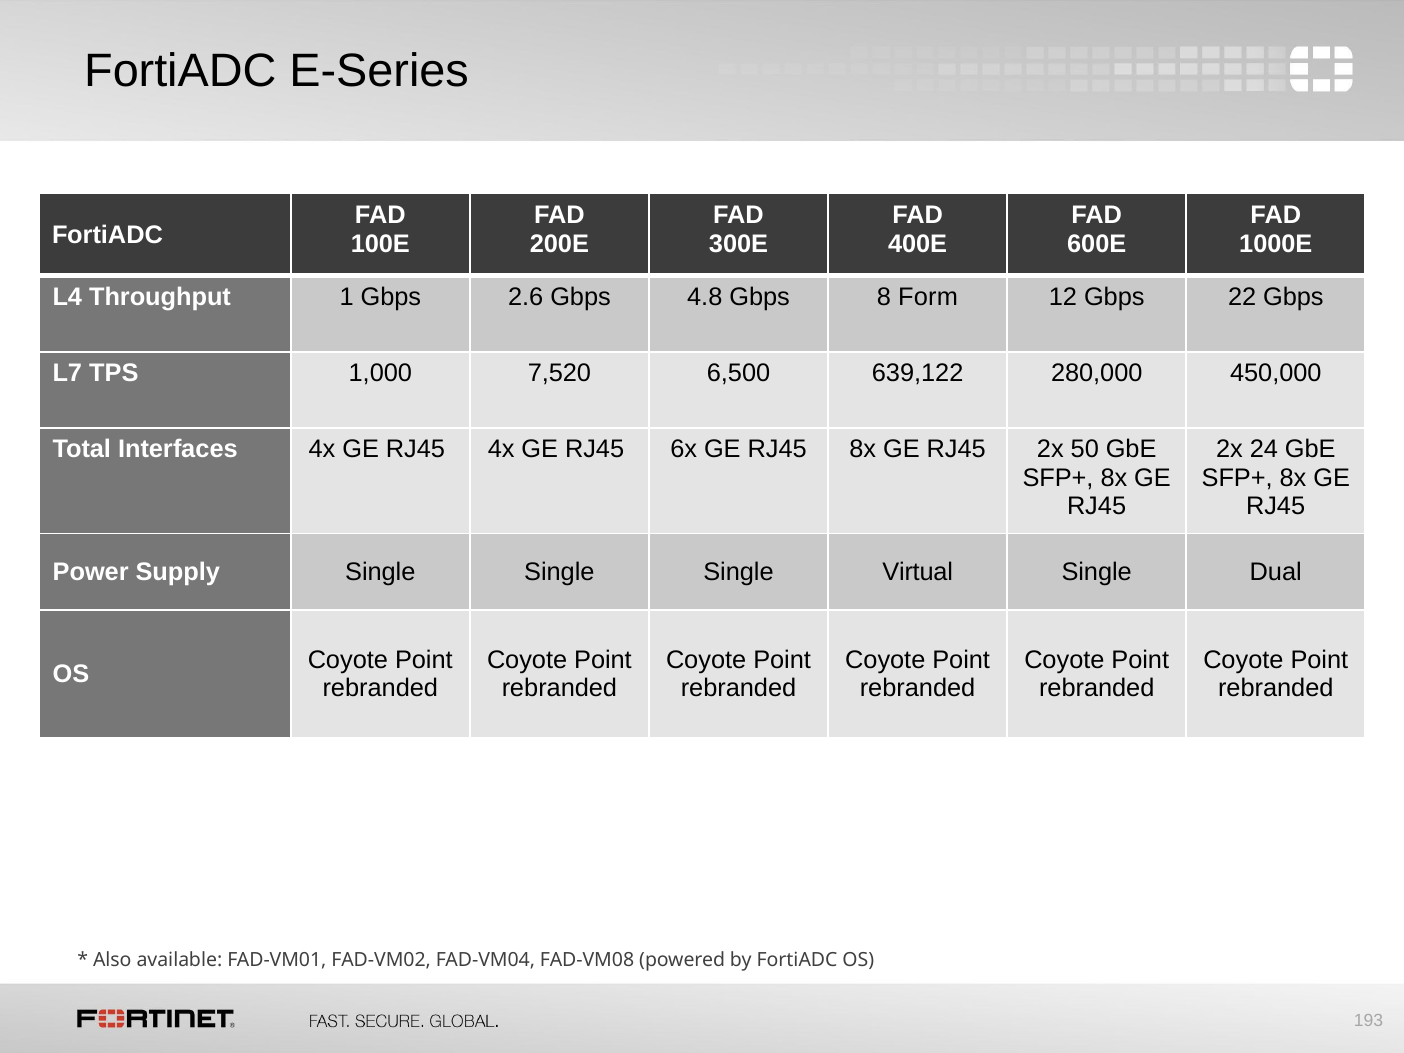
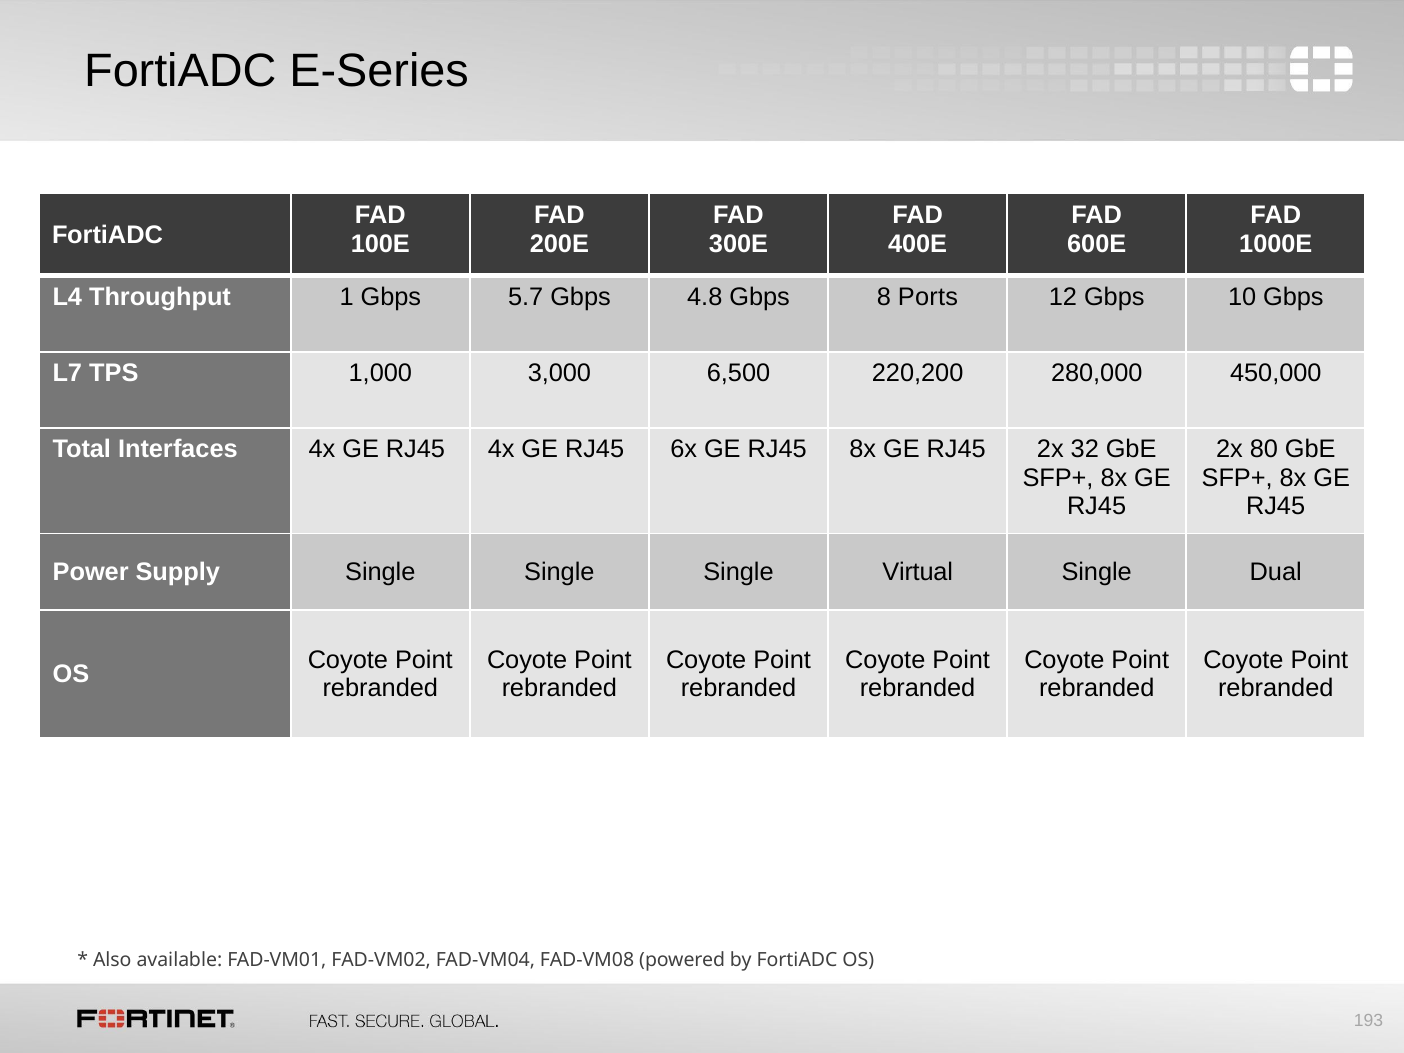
2.6: 2.6 -> 5.7 (526, 297)
Form: Form -> Ports (928, 297)
22: 22 -> 10 (1242, 297)
7,520: 7,520 -> 3,000 (559, 373)
639,122: 639,122 -> 220,200 (918, 373)
50: 50 -> 32 (1085, 449)
24: 24 -> 80 (1264, 449)
